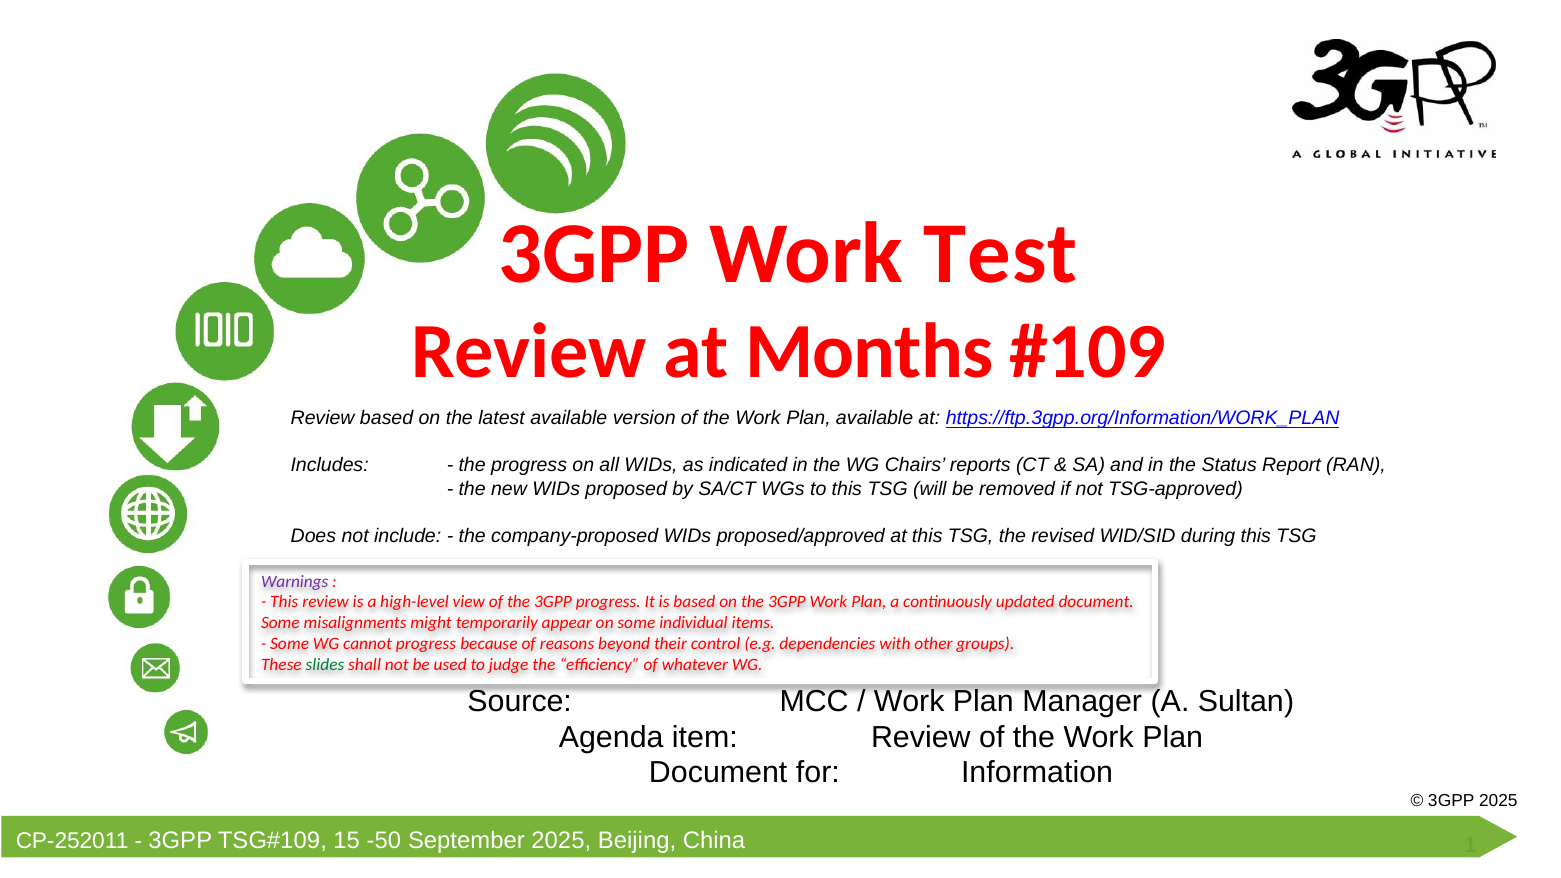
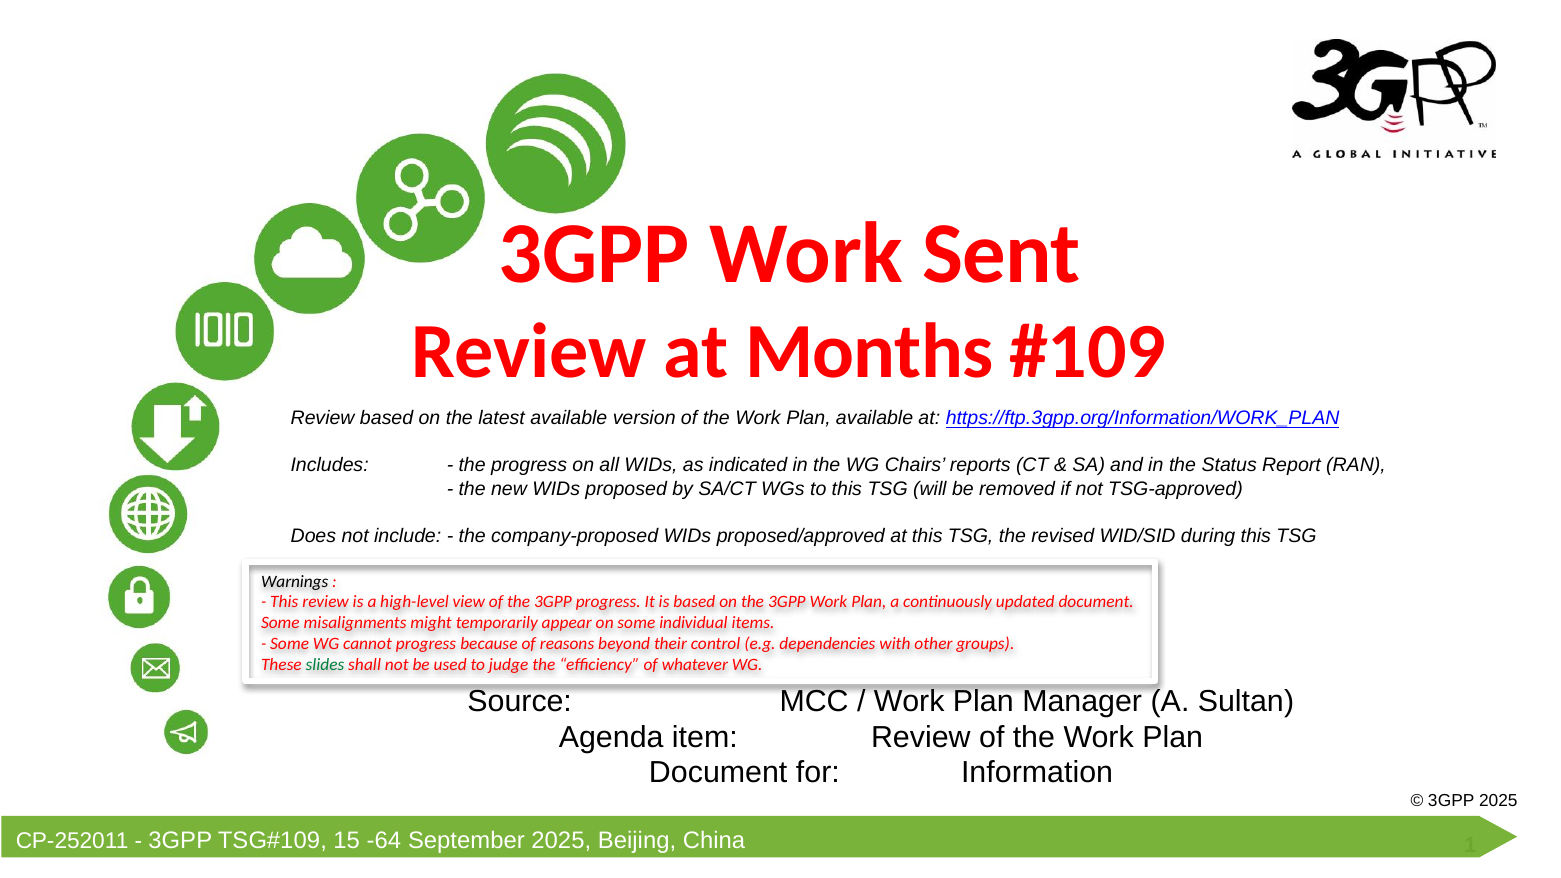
Test: Test -> Sent (1002, 254)
Warnings colour: purple -> black (295, 581)
-50: -50 -> -64 (384, 841)
